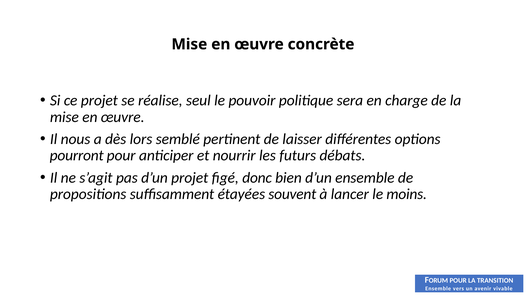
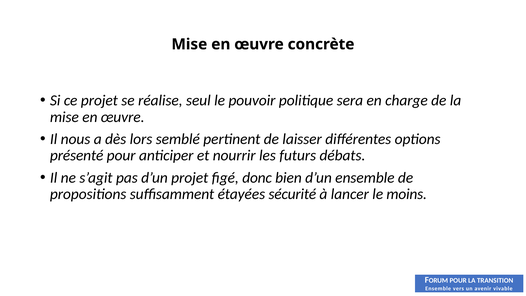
pourront: pourront -> présenté (77, 156)
souvent: souvent -> sécurité (292, 194)
